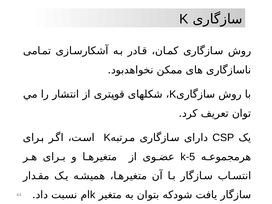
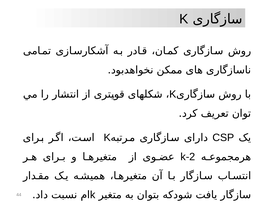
k-5: k-5 -> k-2 (188, 157)
